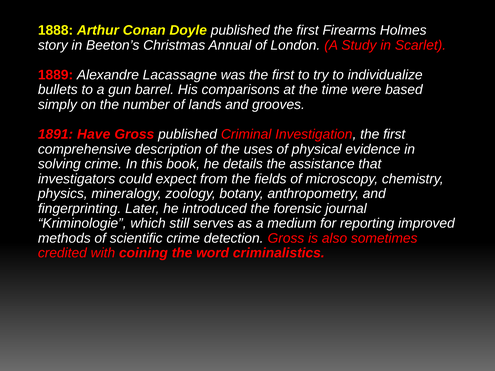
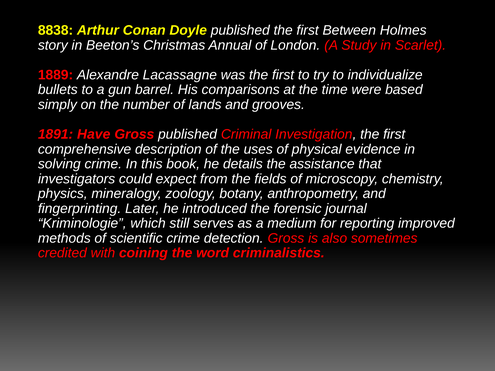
1888: 1888 -> 8838 (56, 30)
Firearms: Firearms -> Between (349, 30)
